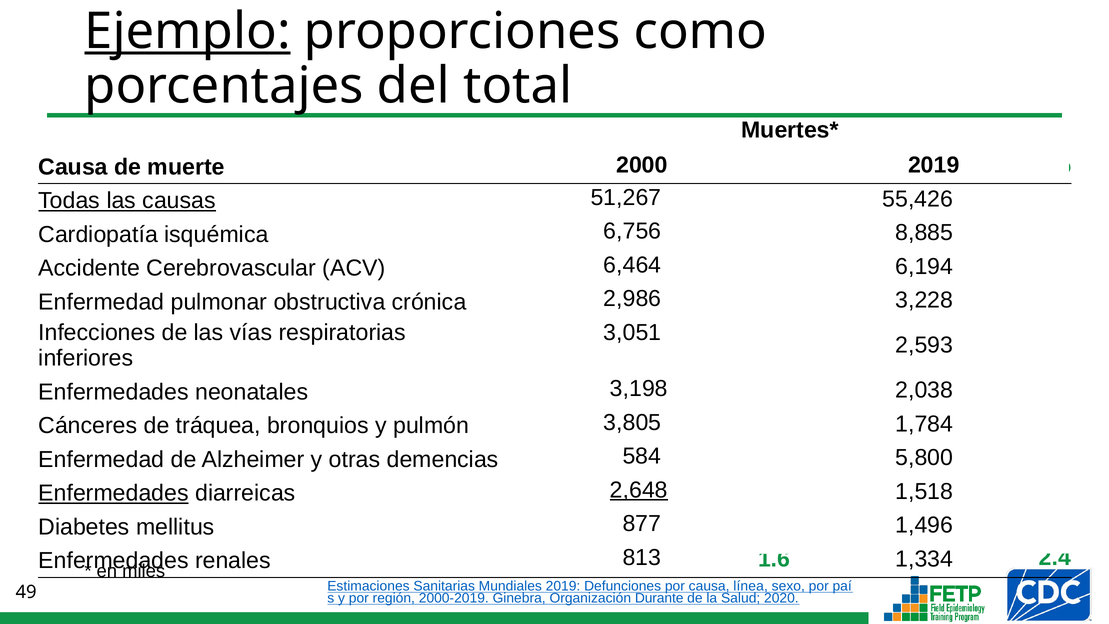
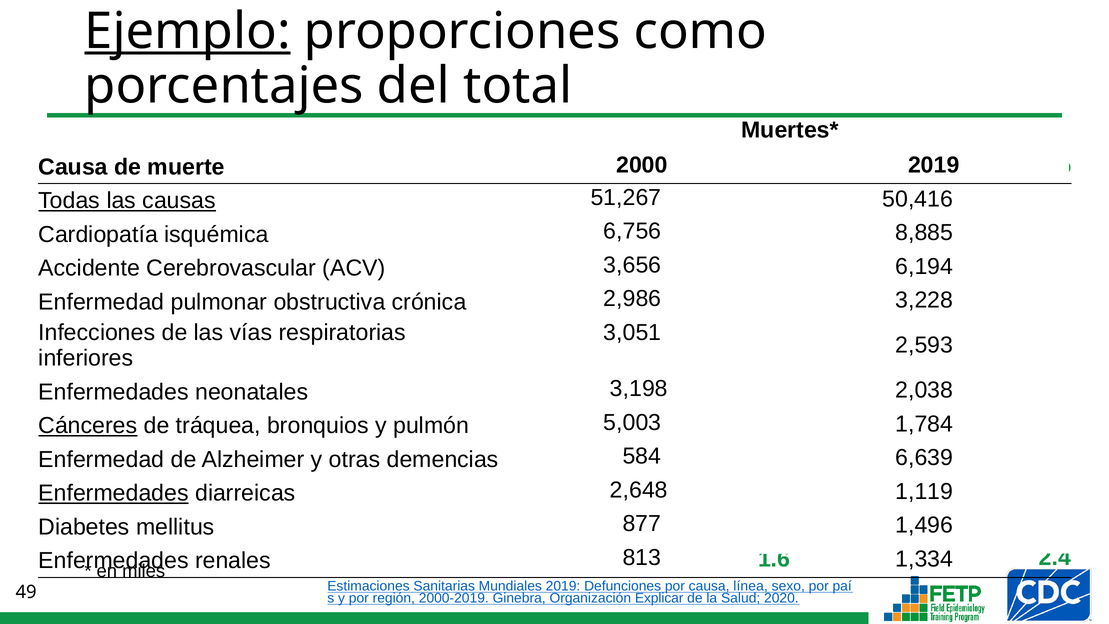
55,426: 55,426 -> 50,416 (918, 199)
6,464: 6,464 -> 3,656 (632, 265)
Cánceres underline: none -> present (88, 426)
3,805: 3,805 -> 5,003 (632, 422)
5,800: 5,800 -> 6,639 (924, 458)
2,648 underline: present -> none (639, 490)
1,518: 1,518 -> 1,119 (924, 491)
Durante: Durante -> Explicar (659, 598)
